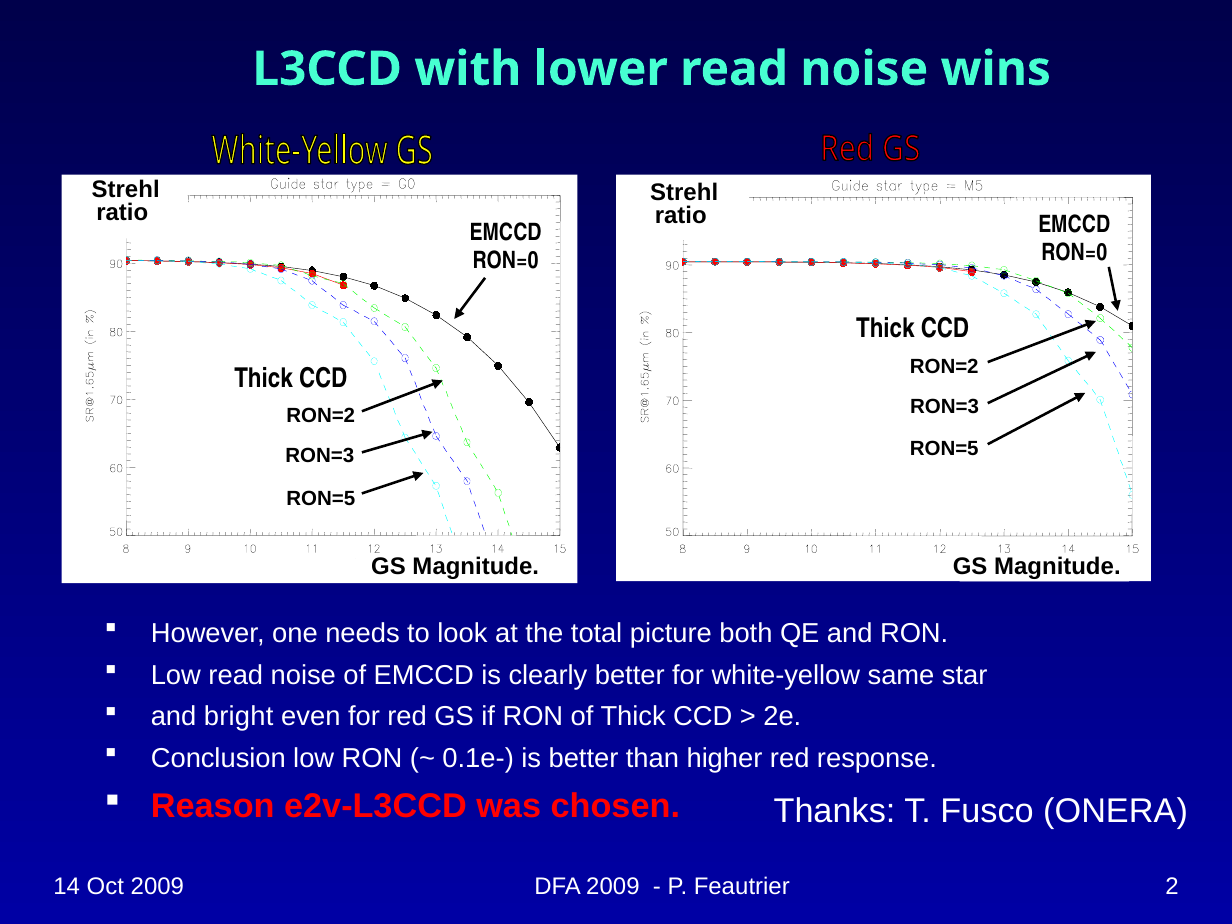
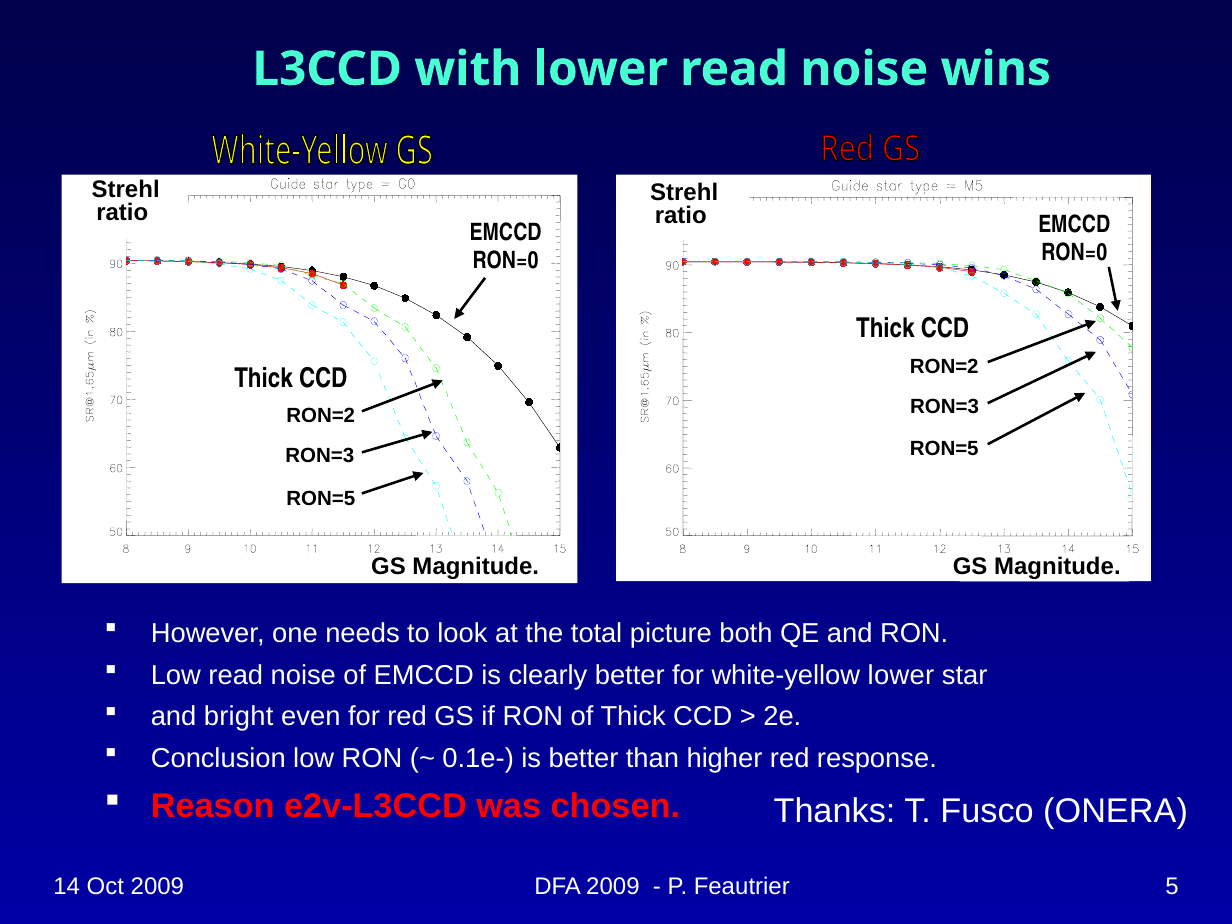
white-yellow same: same -> lower (901, 675)
2: 2 -> 5 (1172, 887)
